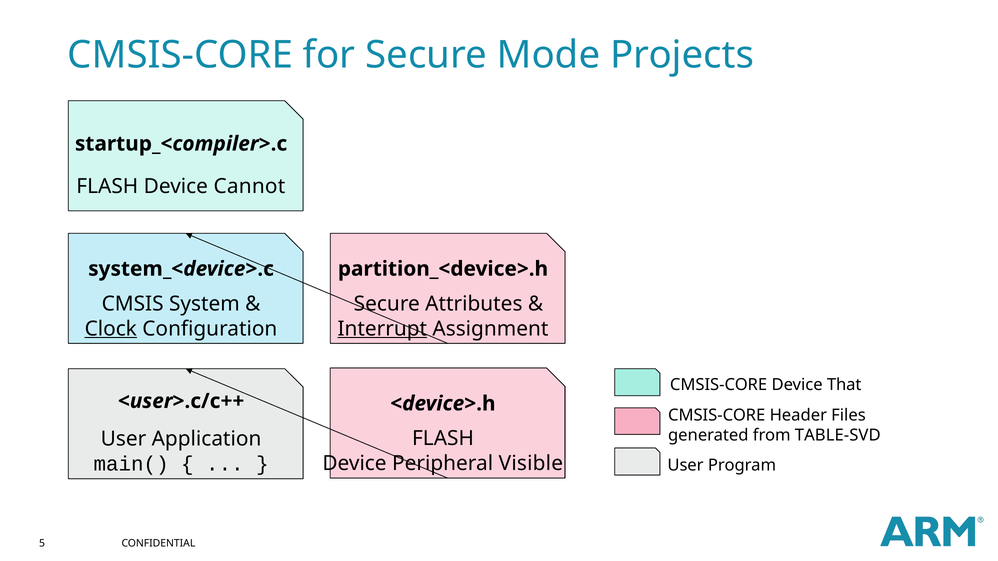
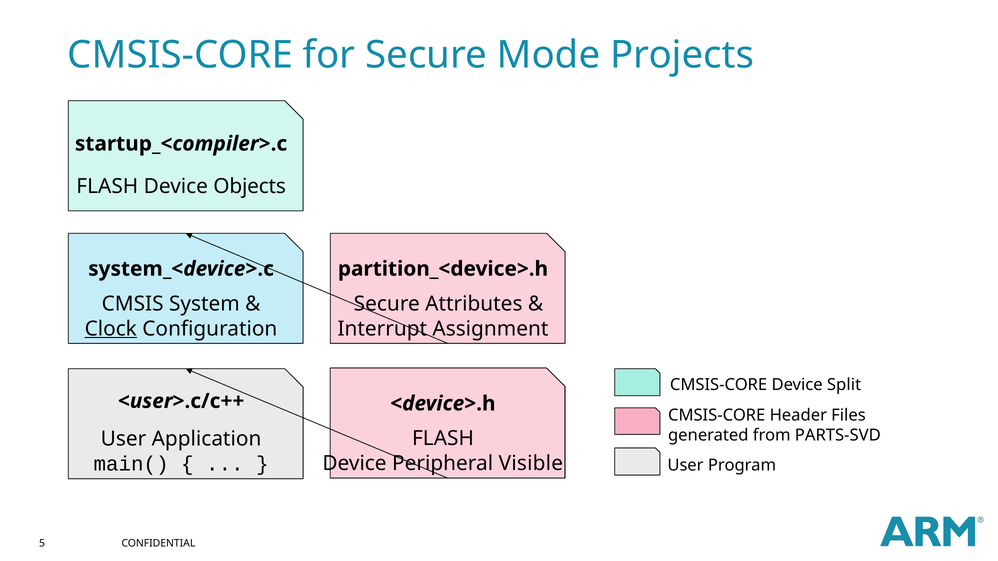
Cannot: Cannot -> Objects (250, 186)
Interrupt underline: present -> none (382, 329)
That: That -> Split (844, 385)
TABLE-SVD: TABLE-SVD -> PARTS-SVD (838, 436)
